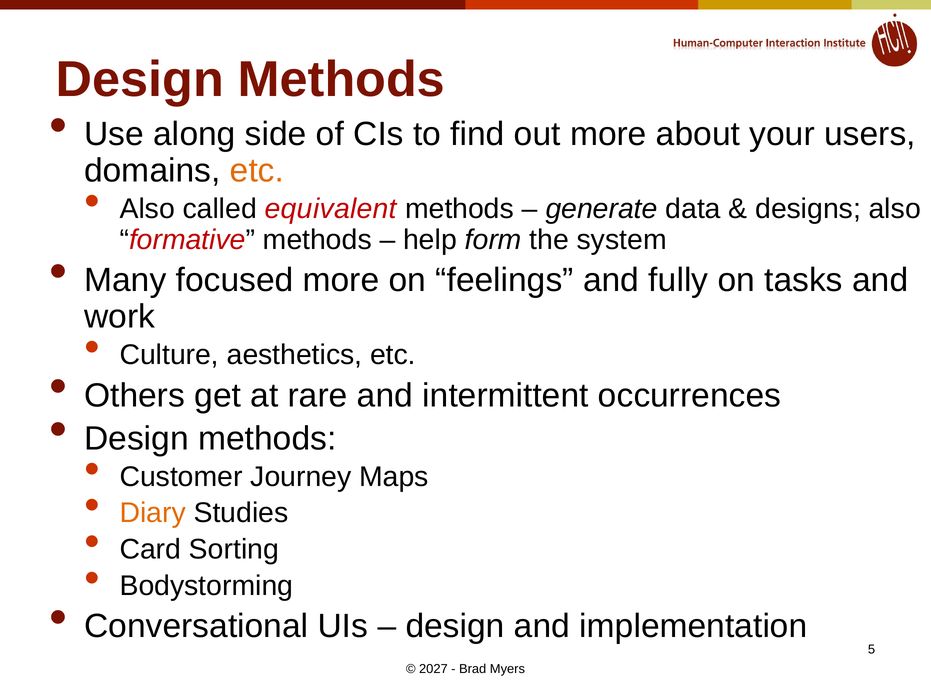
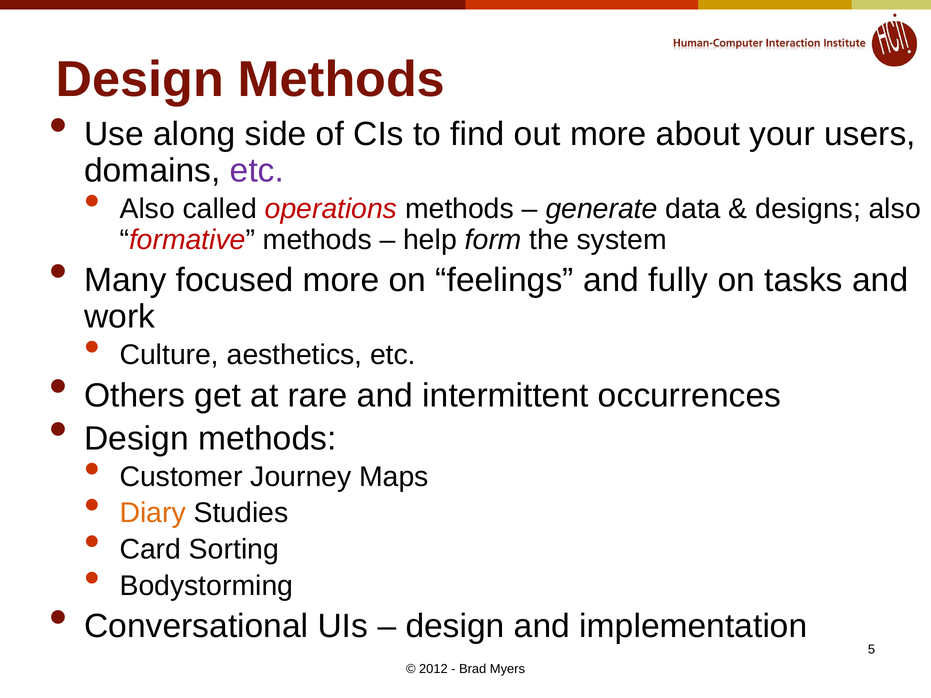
etc colour: orange -> purple (257, 171)
equivalent: equivalent -> operations (331, 209)
2027: 2027 -> 2012 (433, 669)
